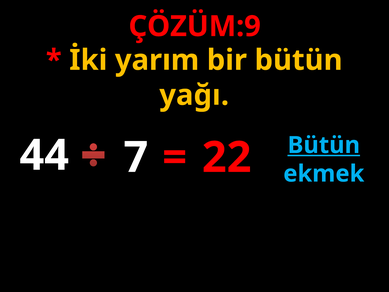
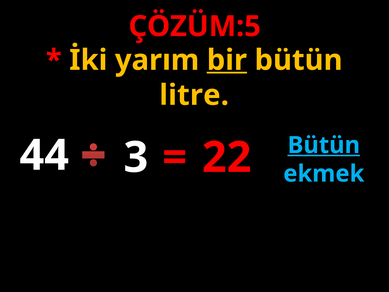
ÇÖZÜM:9: ÇÖZÜM:9 -> ÇÖZÜM:5 (195, 26)
bir underline: none -> present (227, 60)
yağı: yağı -> litre (194, 95)
7: 7 -> 3 (136, 158)
